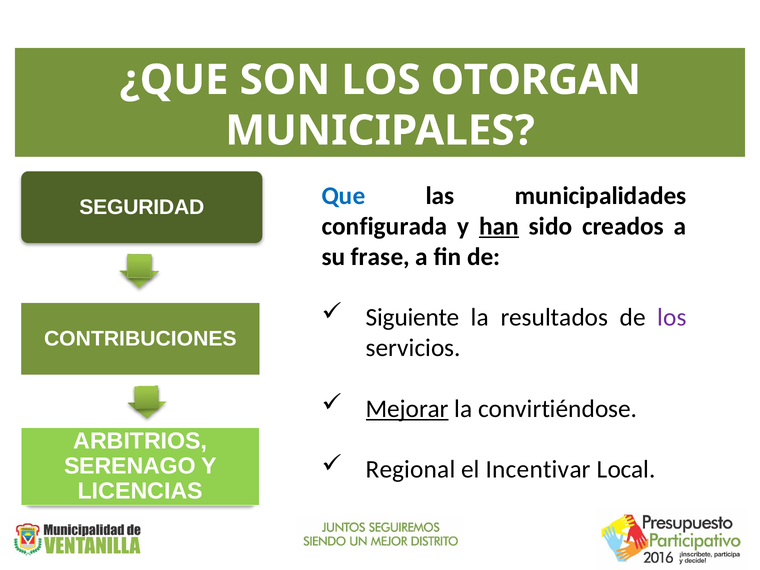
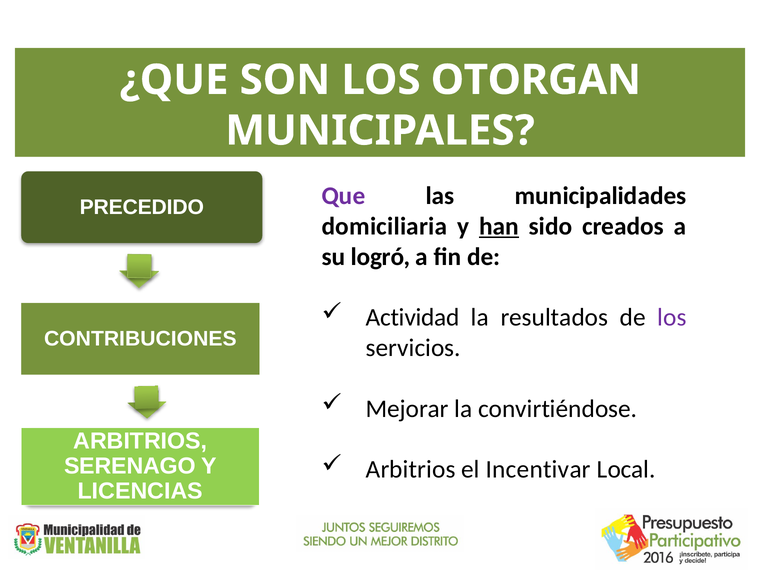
Que colour: blue -> purple (343, 196)
SEGURIDAD: SEGURIDAD -> PRECEDIDO (142, 207)
configurada: configurada -> domiciliaria (384, 226)
frase: frase -> logró (381, 257)
Siguiente: Siguiente -> Actividad (413, 317)
Mejorar underline: present -> none (407, 409)
Regional: Regional -> Arbitrios (411, 469)
